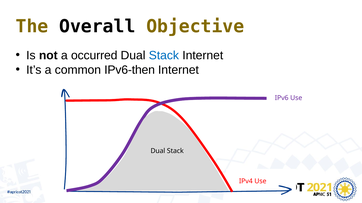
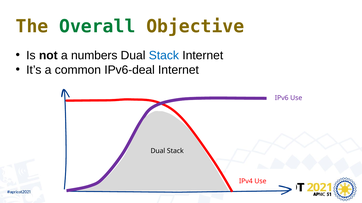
Overall colour: black -> green (97, 26)
occurred: occurred -> numbers (94, 56)
IPv6-then: IPv6-then -> IPv6-deal (130, 70)
